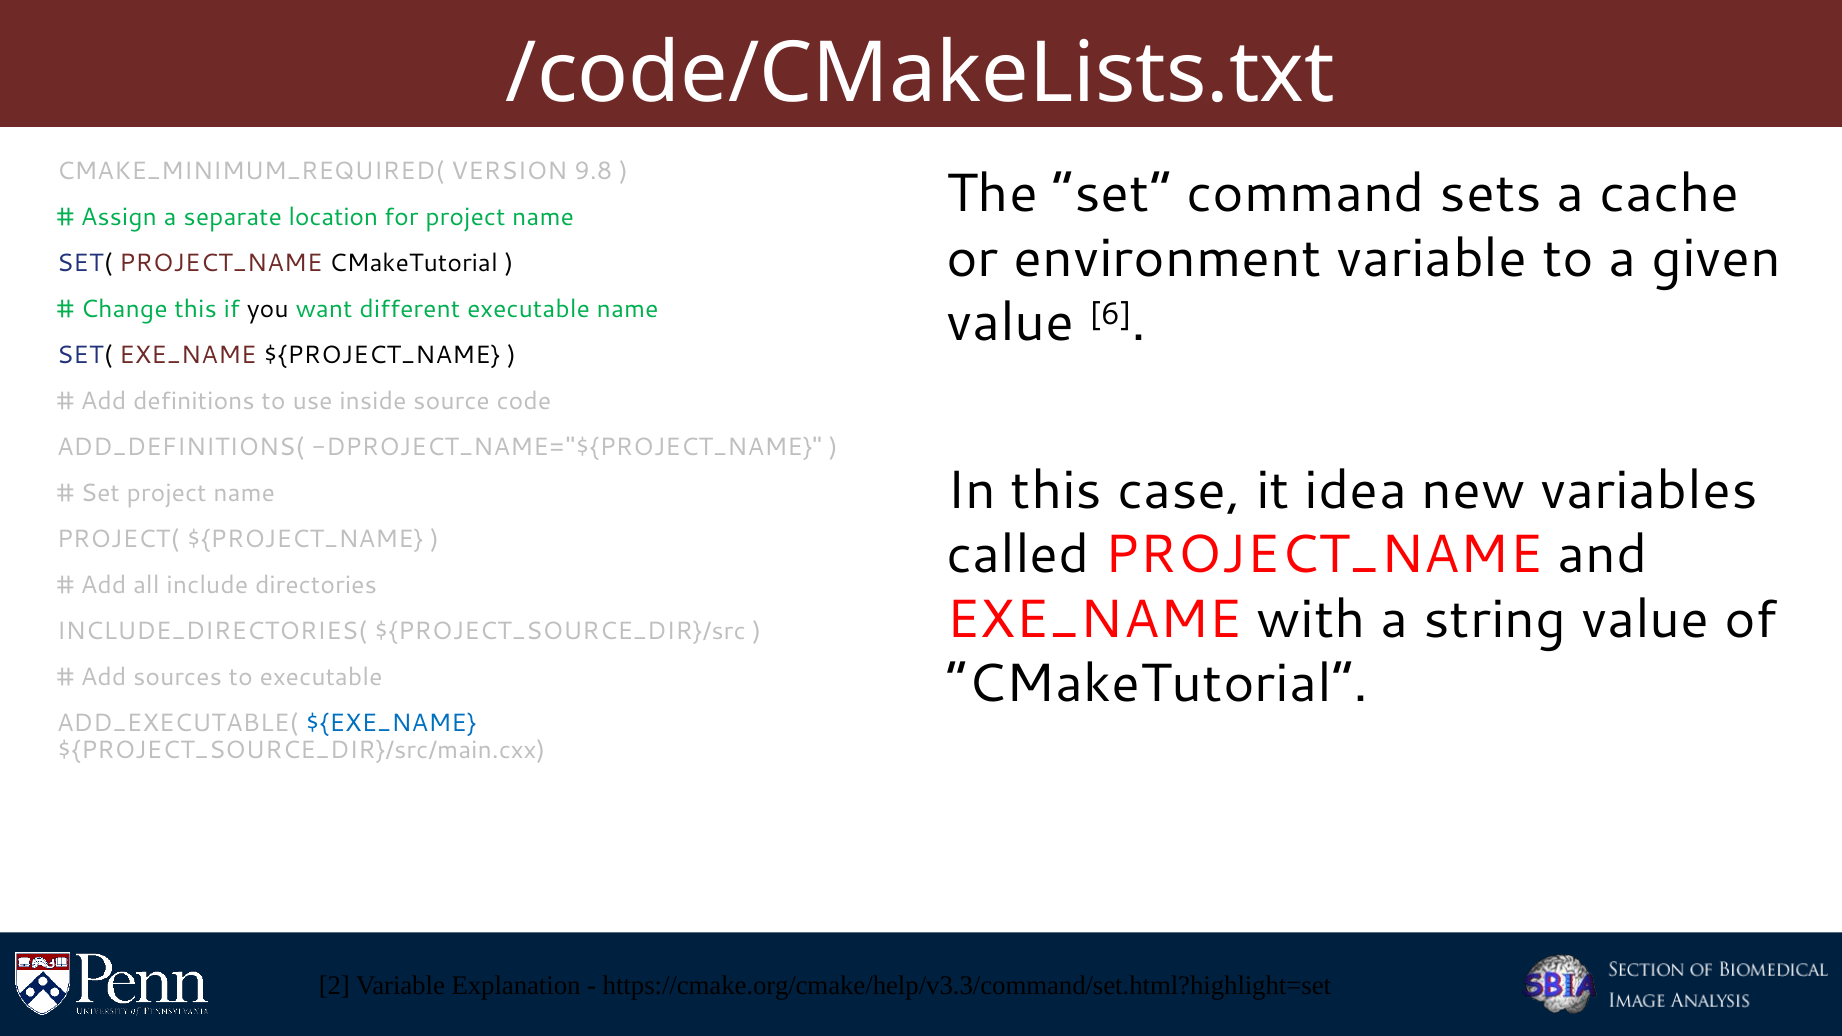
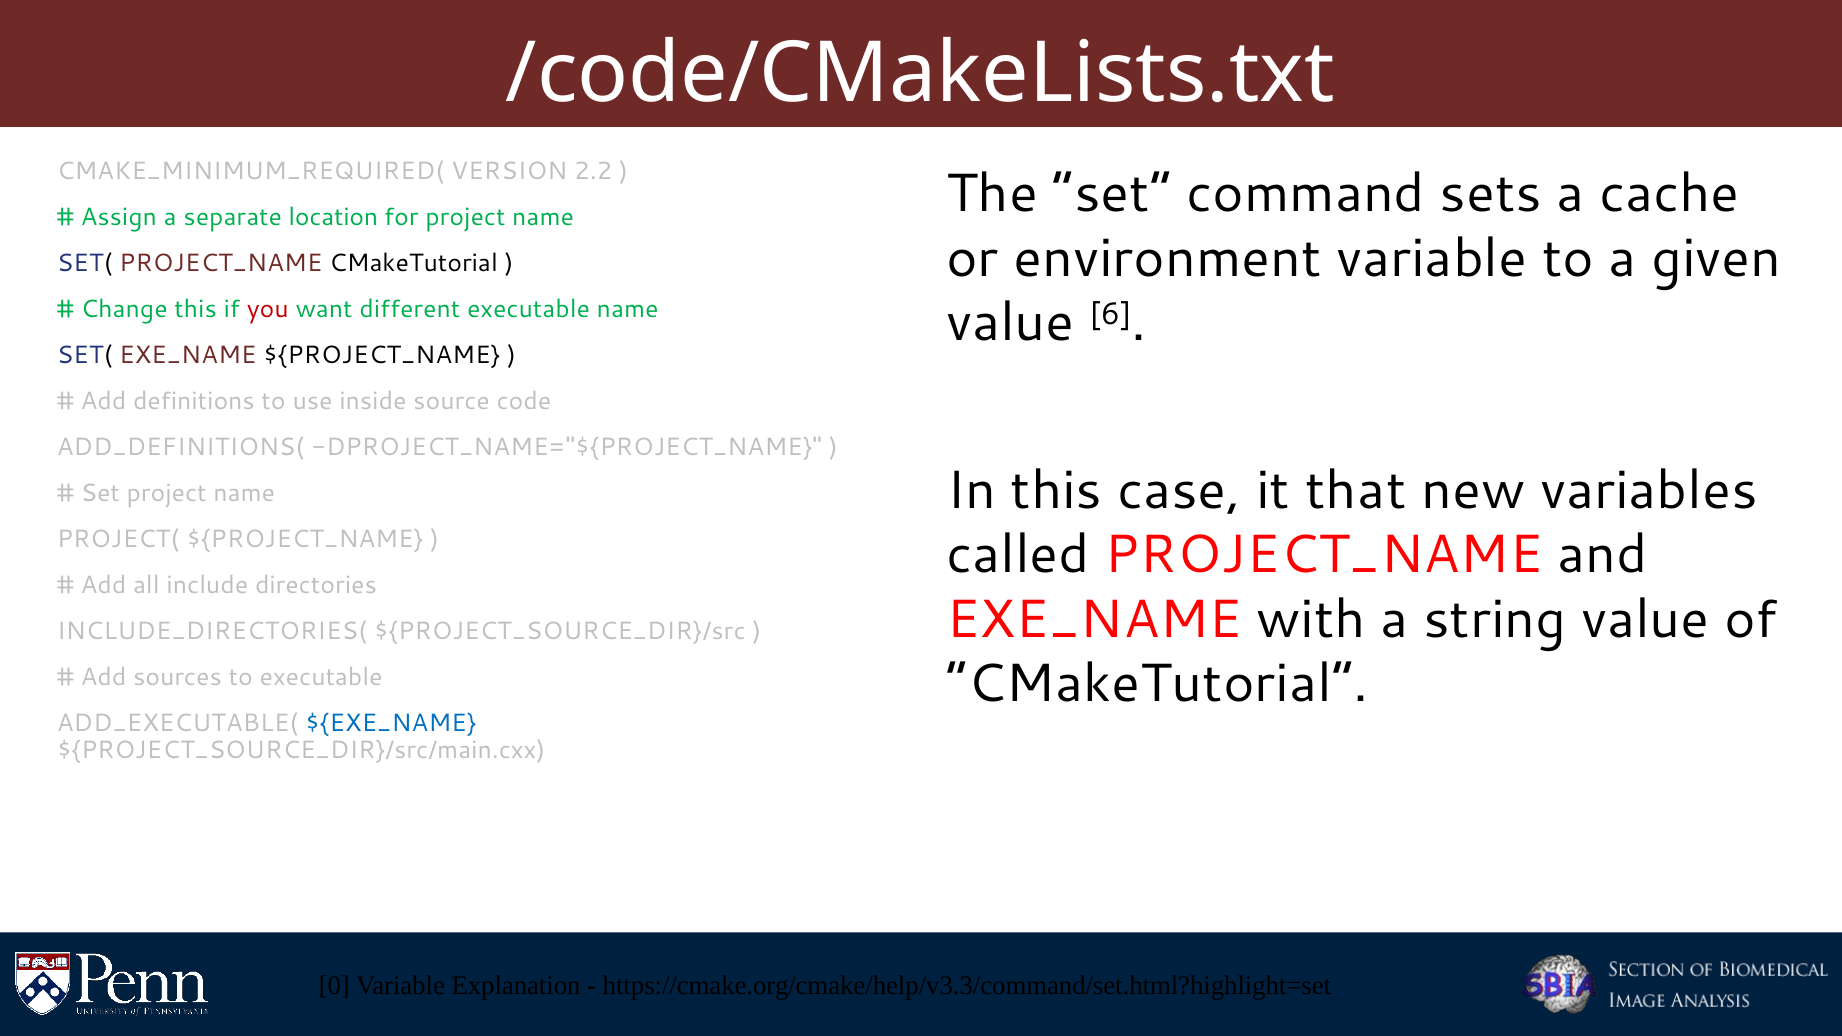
9.8: 9.8 -> 2.2 (593, 171)
you colour: black -> red (268, 309)
idea: idea -> that (1356, 490)
2: 2 -> 0 (334, 986)
